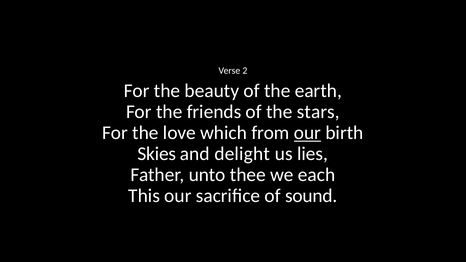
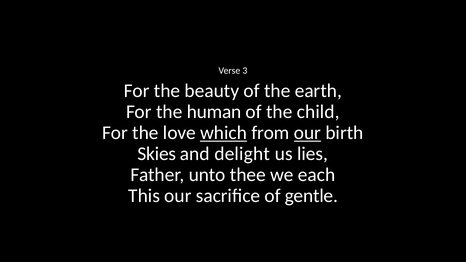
2: 2 -> 3 (245, 71)
friends: friends -> human (214, 112)
stars: stars -> child (318, 112)
which underline: none -> present (224, 133)
sound: sound -> gentle (311, 196)
